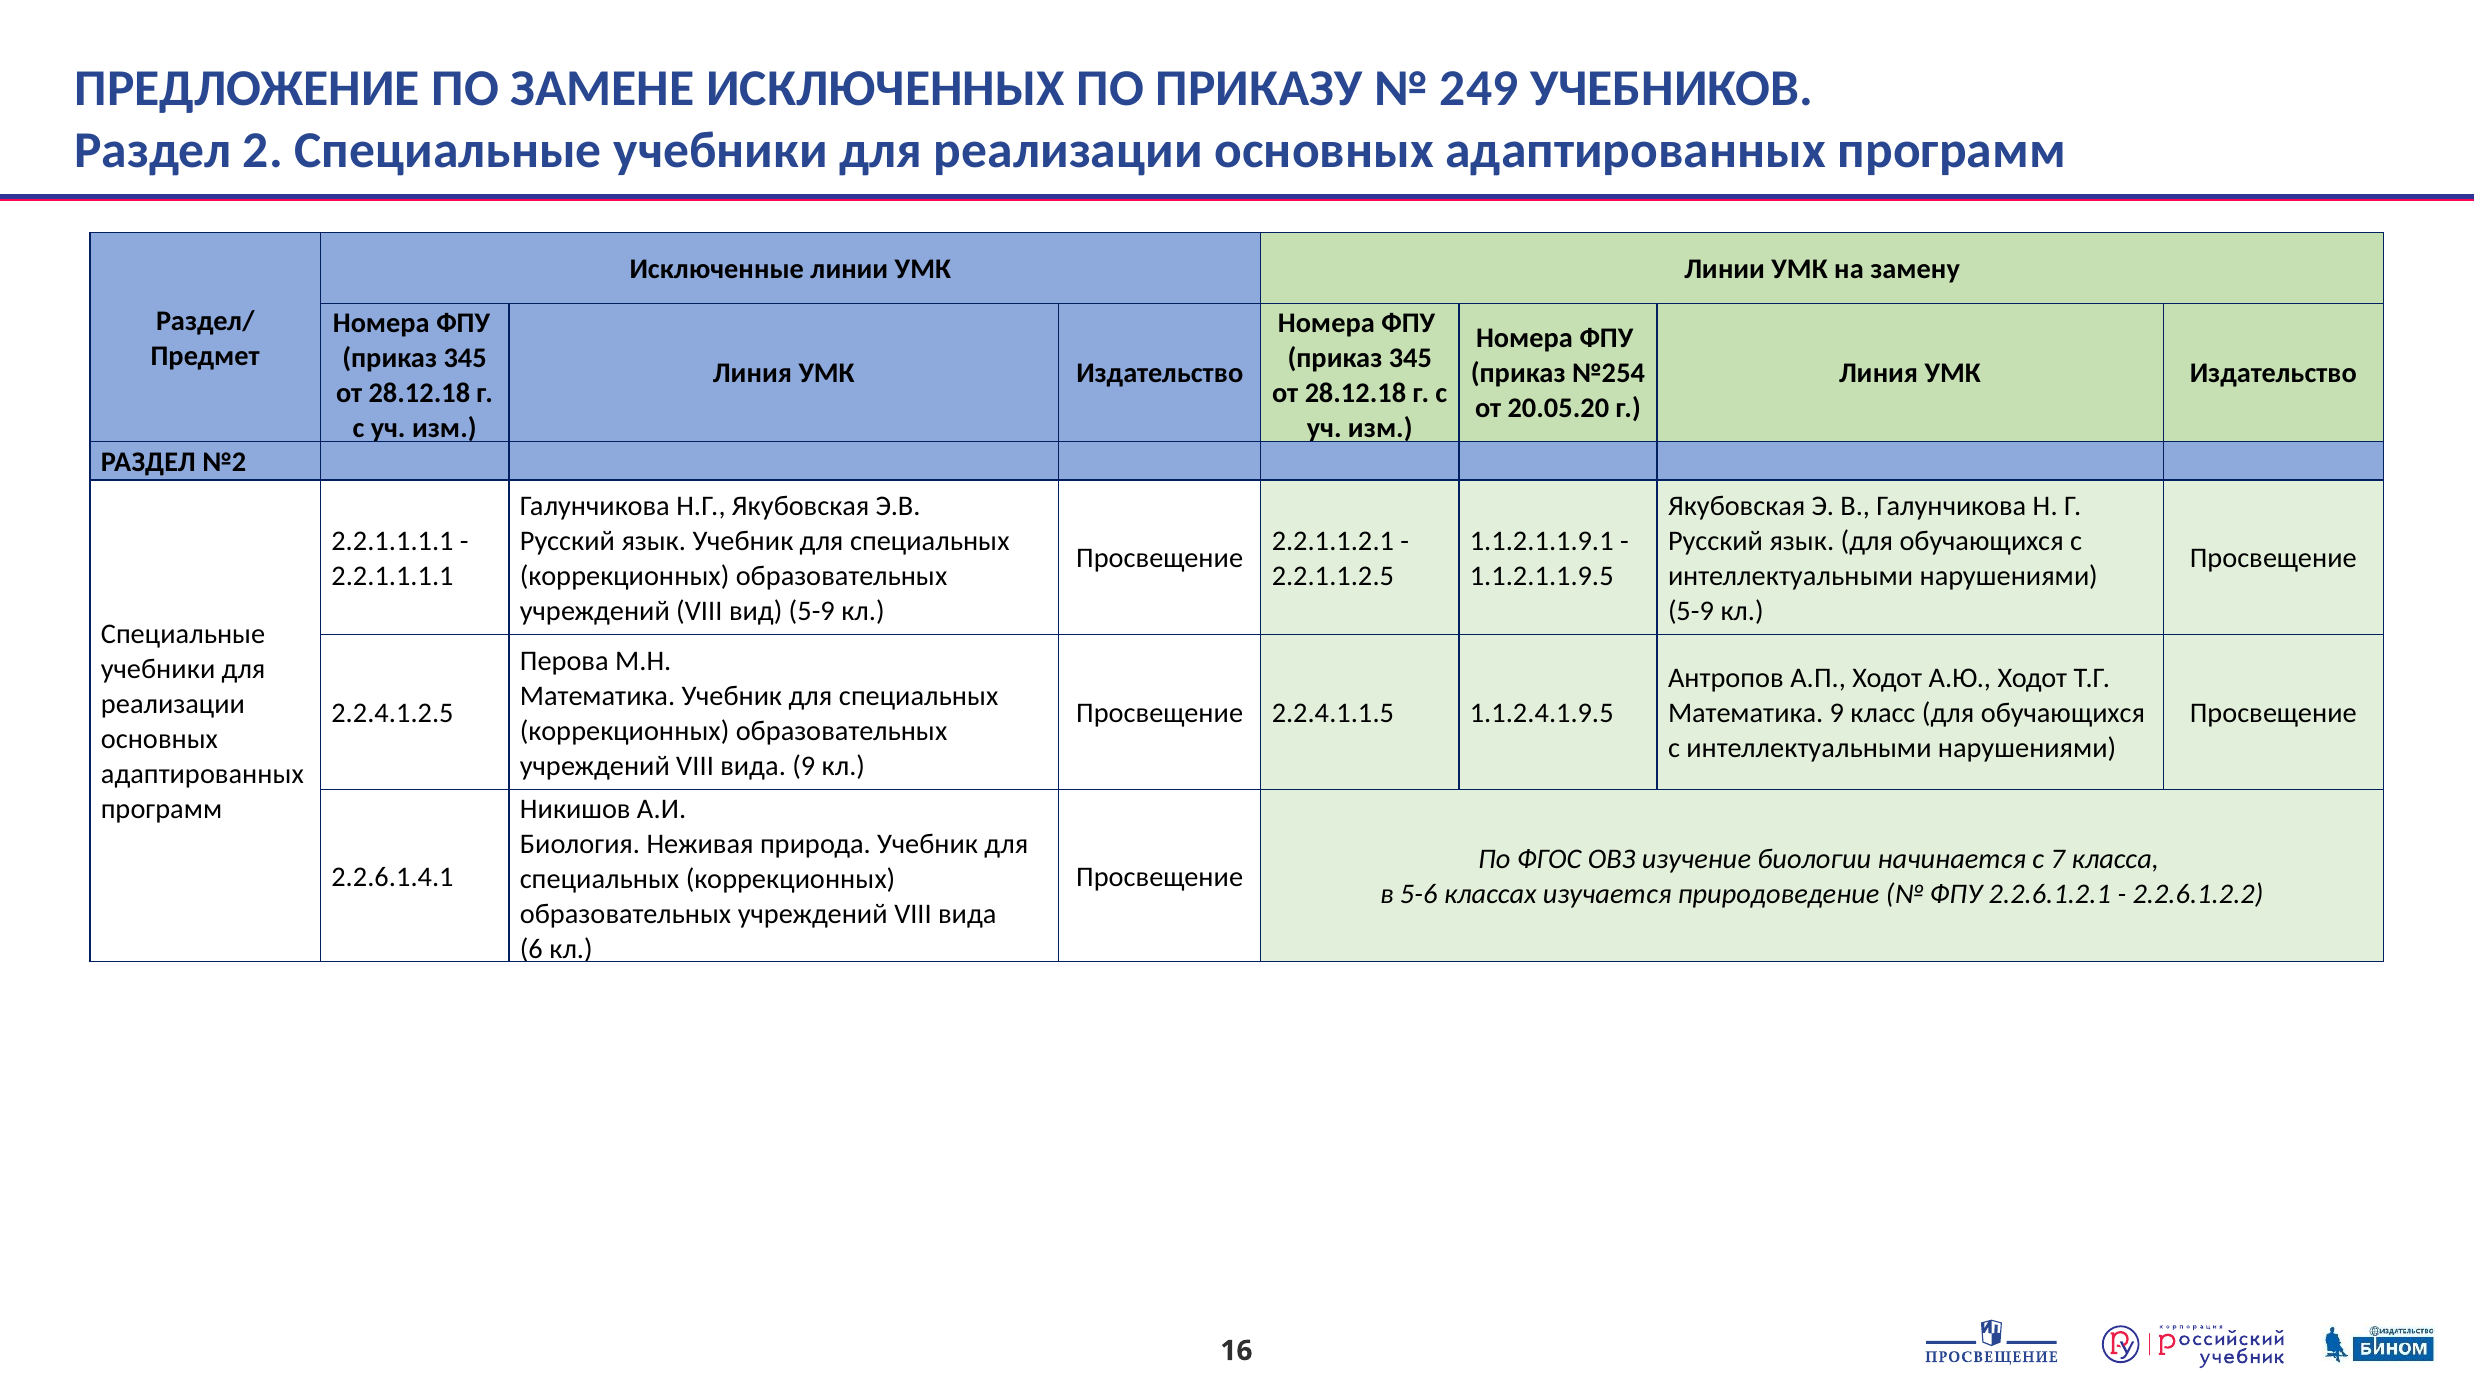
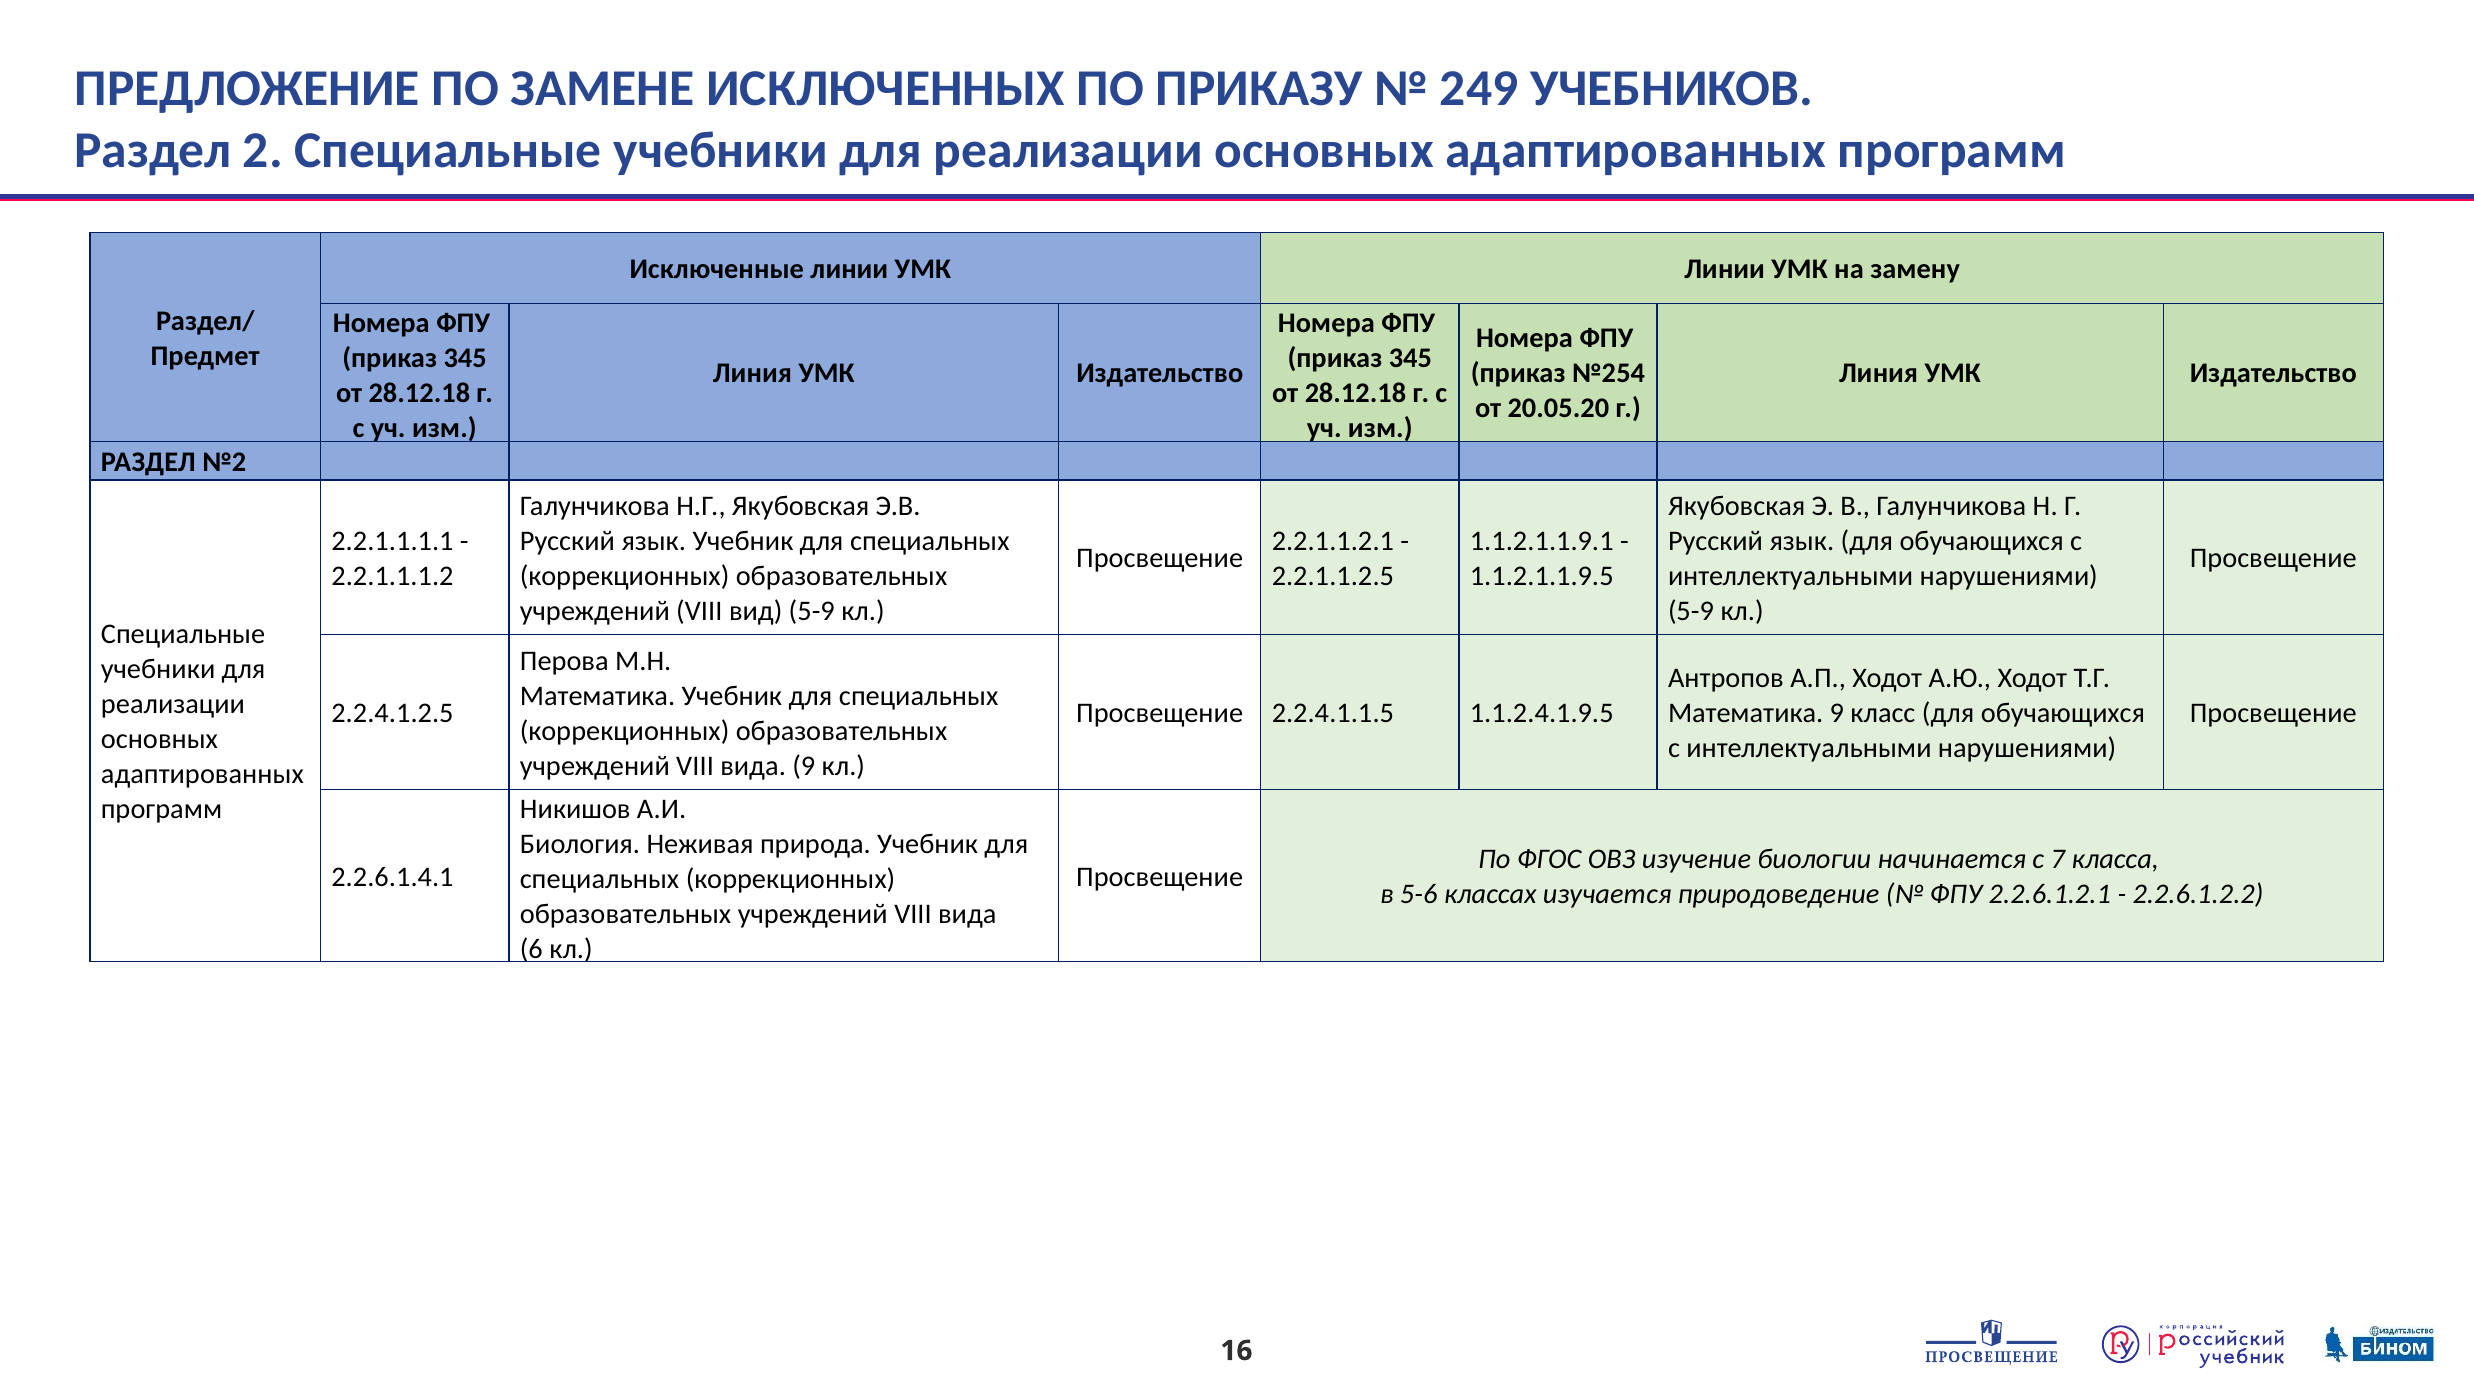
2.2.1.1.1.1: 2.2.1.1.1.1 -> 2.2.1.1.1.2 (392, 576)
